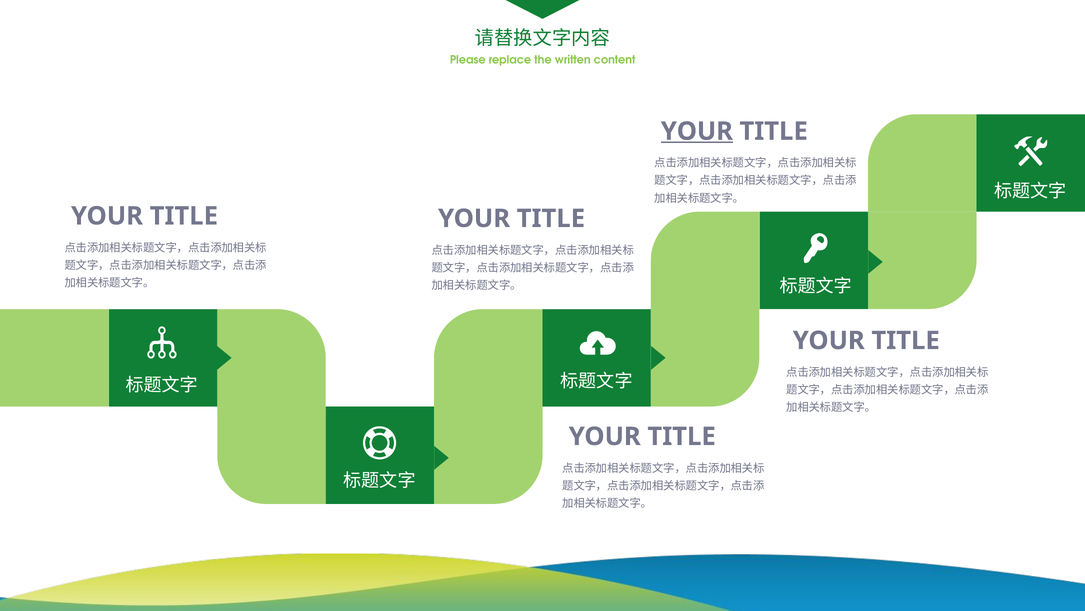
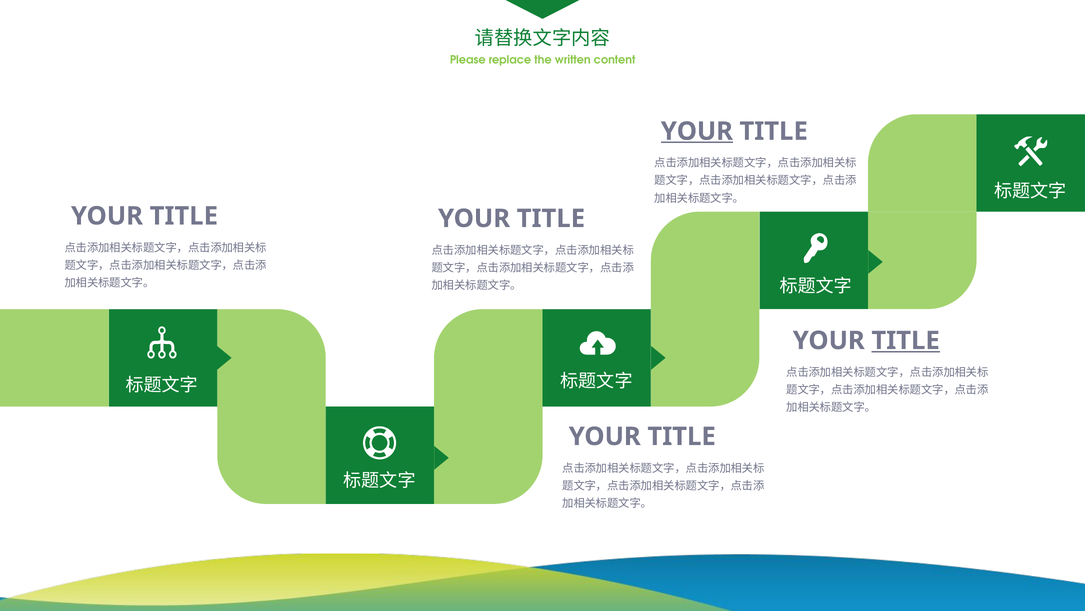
TITLE underline: none -> present (906, 340)
